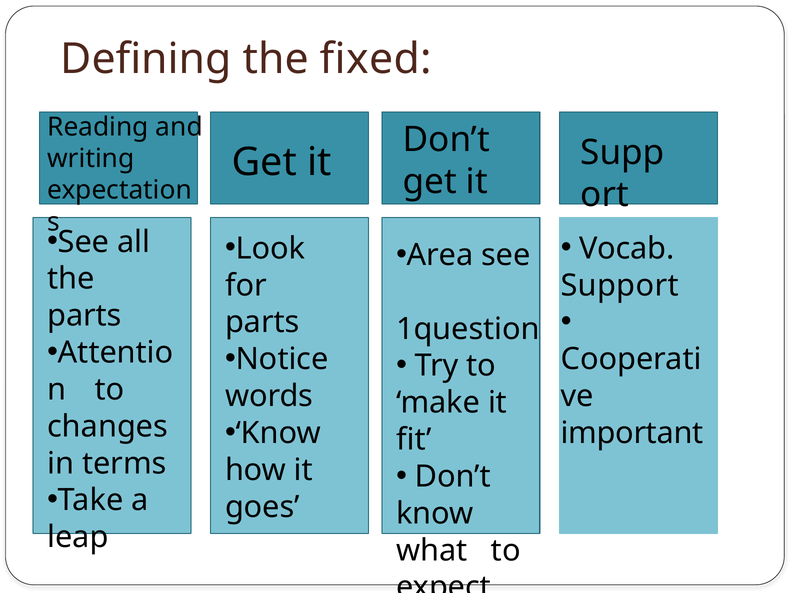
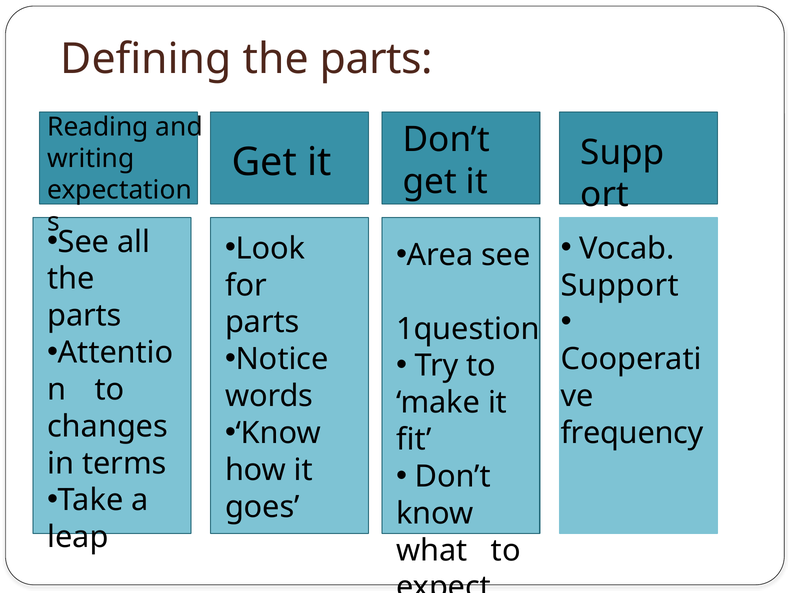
Defining the fixed: fixed -> parts (376, 59)
important: important -> frequency (632, 433)
